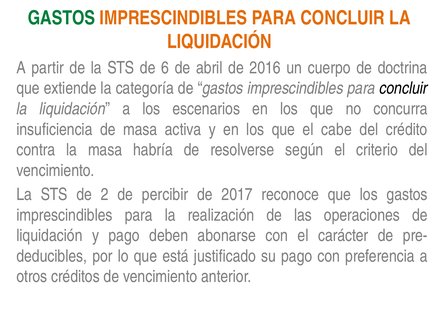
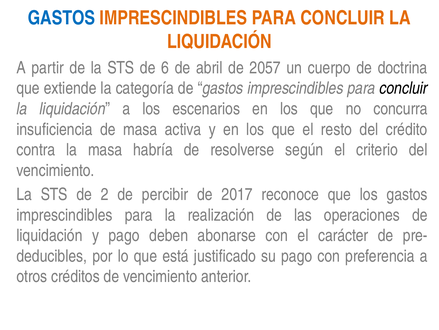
GASTOS colour: green -> blue (61, 18)
2016: 2016 -> 2057 (265, 68)
cabe: cabe -> resto (337, 129)
